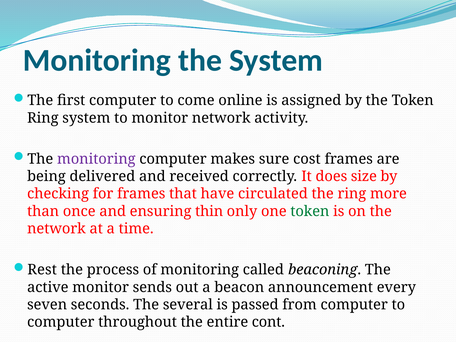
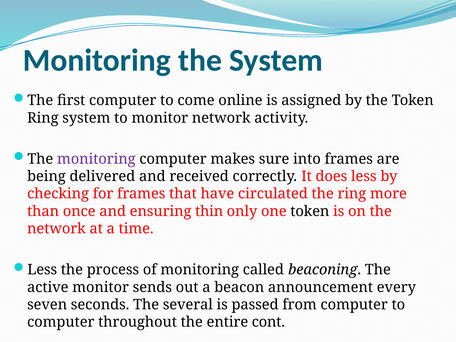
cost: cost -> into (307, 159)
does size: size -> less (364, 176)
token colour: green -> black (310, 211)
Rest: Rest -> Less (42, 270)
